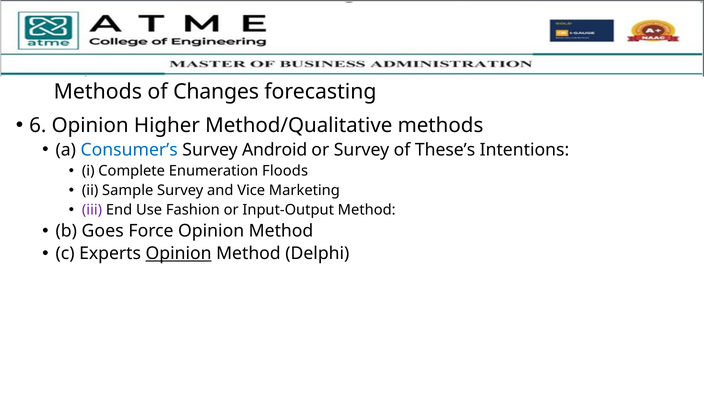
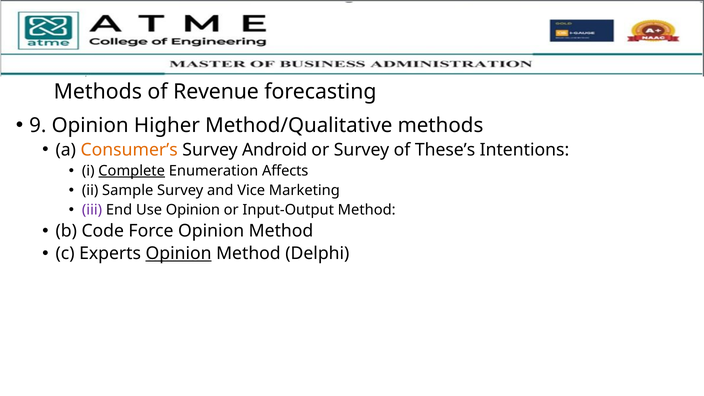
Changes: Changes -> Revenue (216, 92)
6: 6 -> 9 (38, 125)
Consumer’s colour: blue -> orange (129, 150)
Complete underline: none -> present (132, 171)
Floods: Floods -> Affects (285, 171)
Use Fashion: Fashion -> Opinion (193, 210)
Goes: Goes -> Code (103, 231)
